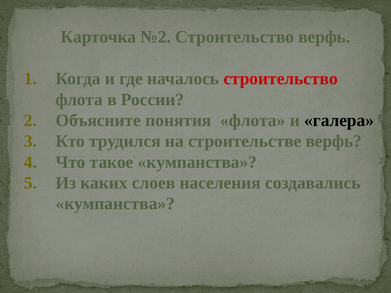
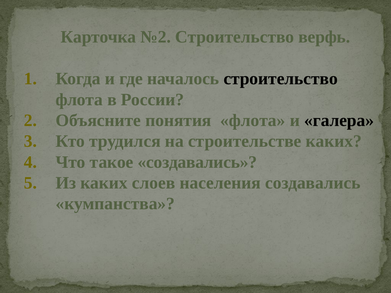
строительство colour: red -> black (281, 79)
строительстве верфь: верфь -> каких (334, 141)
такое кумпанства: кумпанства -> создавались (197, 162)
